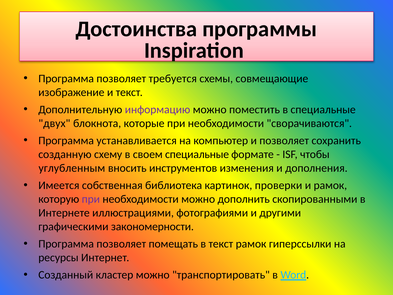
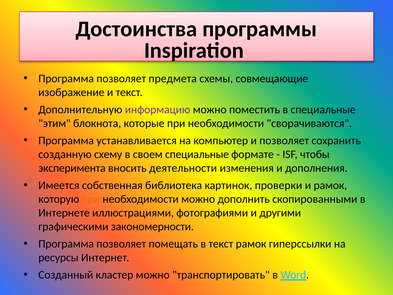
требуется: требуется -> предмета (173, 78)
двух: двух -> этим (54, 123)
углубленным: углубленным -> эксперимента (72, 168)
инструментов: инструментов -> деятельности (183, 168)
при colour: purple -> orange (91, 199)
